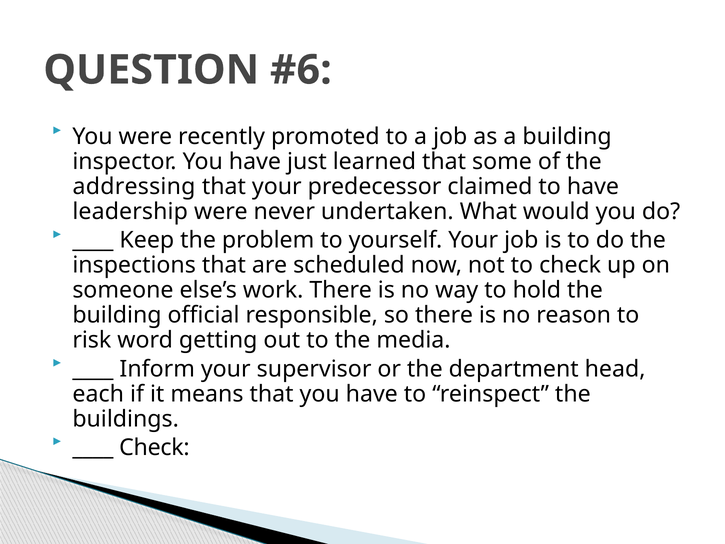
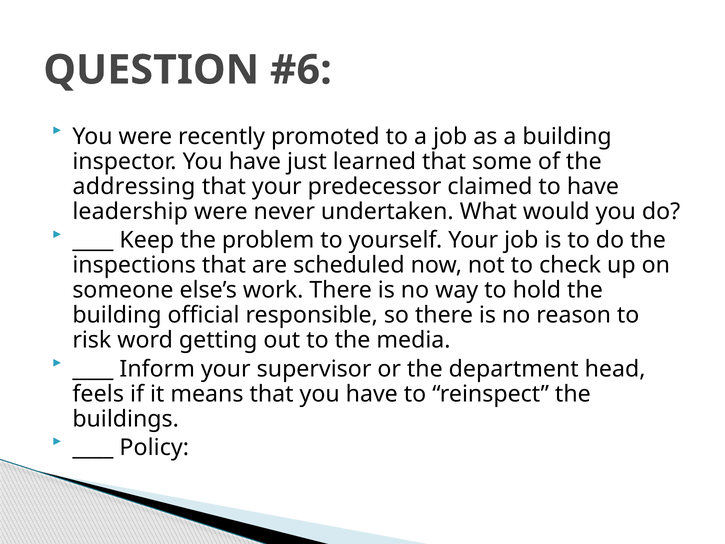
each: each -> feels (98, 394)
Check: Check -> Policy (154, 447)
